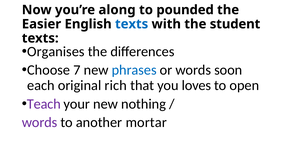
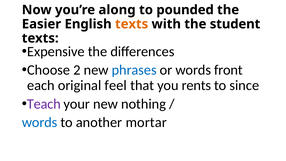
texts colour: blue -> orange (132, 24)
Organises: Organises -> Expensive (56, 52)
7: 7 -> 2 (77, 70)
soon: soon -> front (228, 70)
rich: rich -> feel (116, 85)
loves: loves -> rents (196, 85)
open: open -> since (244, 85)
words colour: purple -> blue (40, 122)
